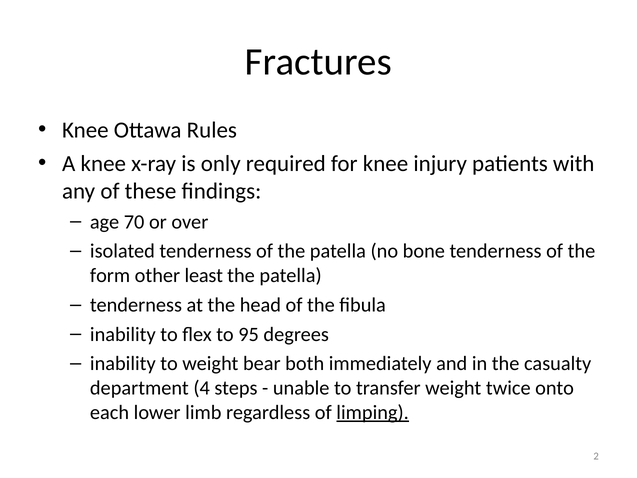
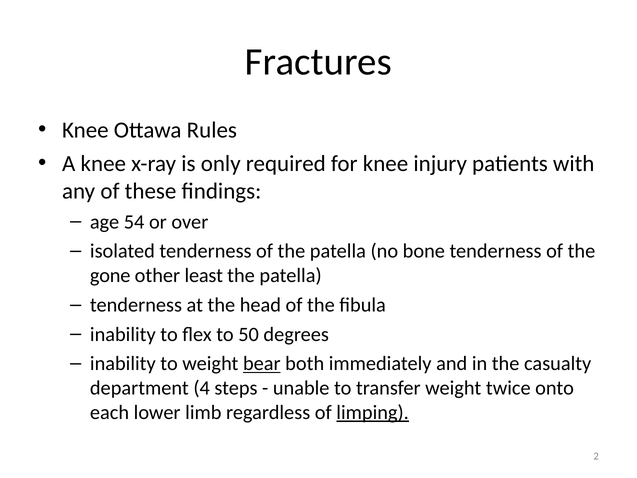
70: 70 -> 54 (134, 222)
form: form -> gone (110, 275)
95: 95 -> 50 (249, 334)
bear underline: none -> present (262, 364)
